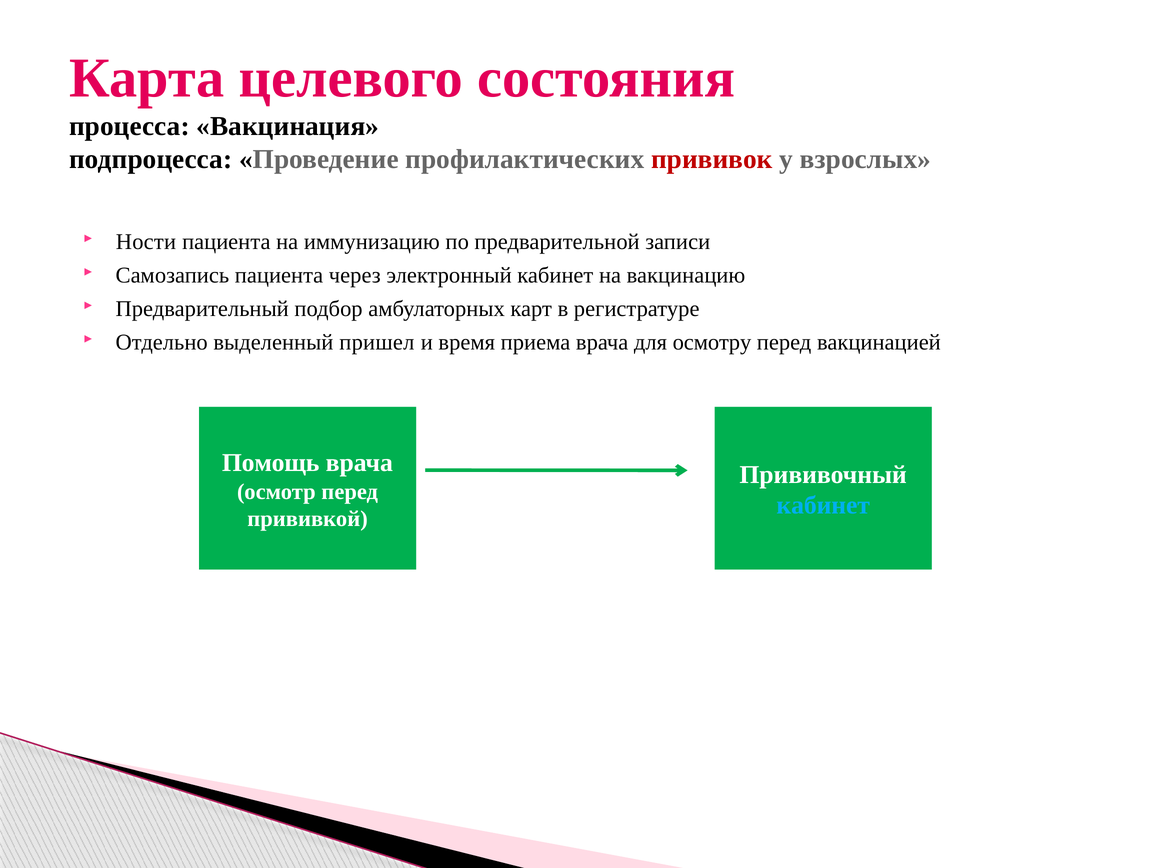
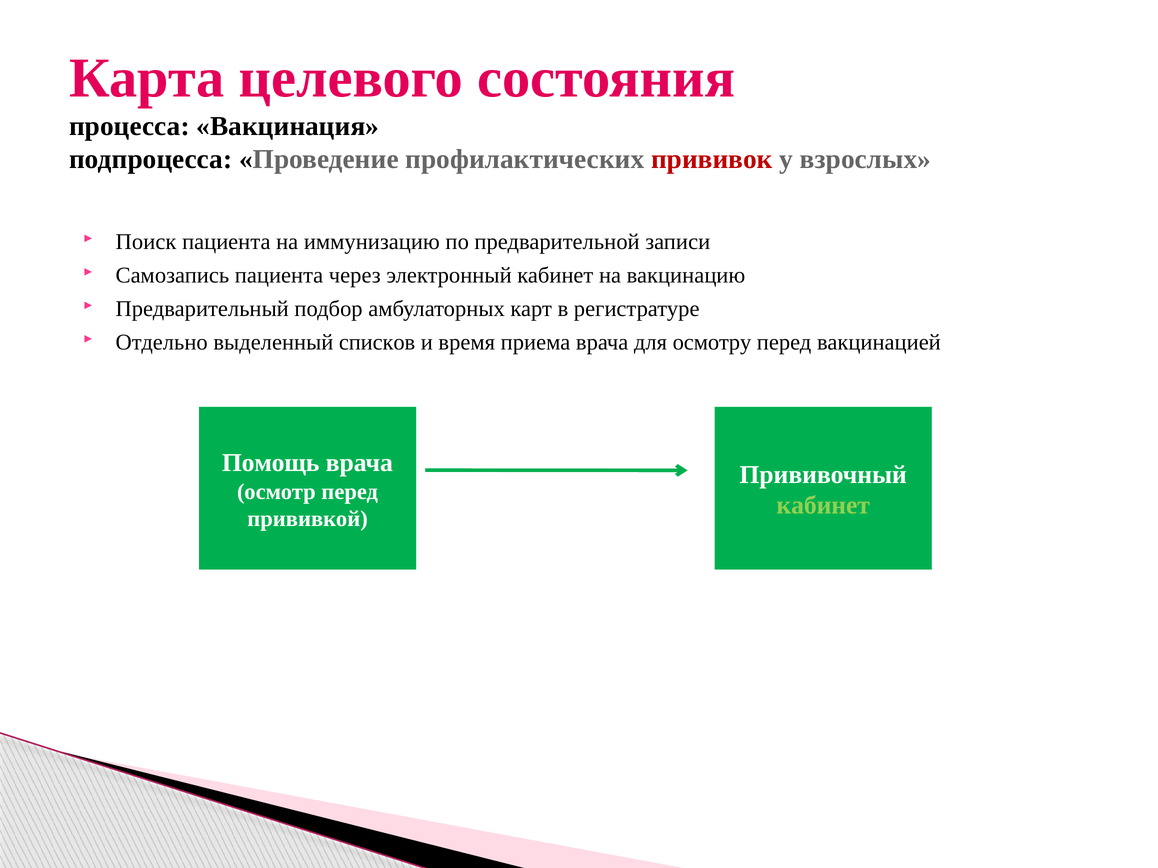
Ности: Ности -> Поиск (146, 242)
пришел: пришел -> списков (377, 342)
кабинет colour: light blue -> light green (823, 506)
